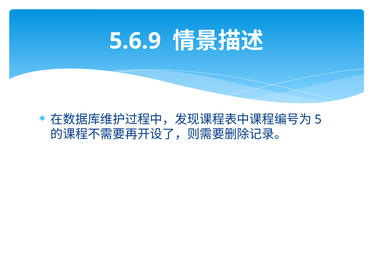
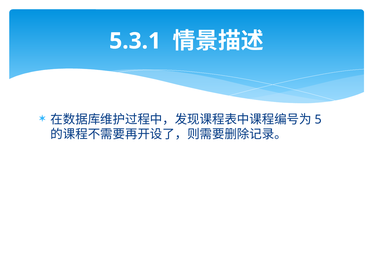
5.6.9: 5.6.9 -> 5.3.1 (135, 41)
